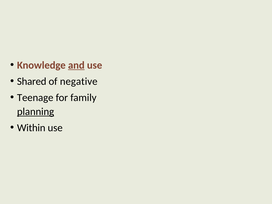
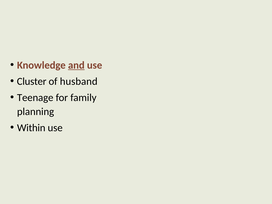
Shared: Shared -> Cluster (32, 81)
negative: negative -> husband (79, 81)
planning underline: present -> none (36, 112)
